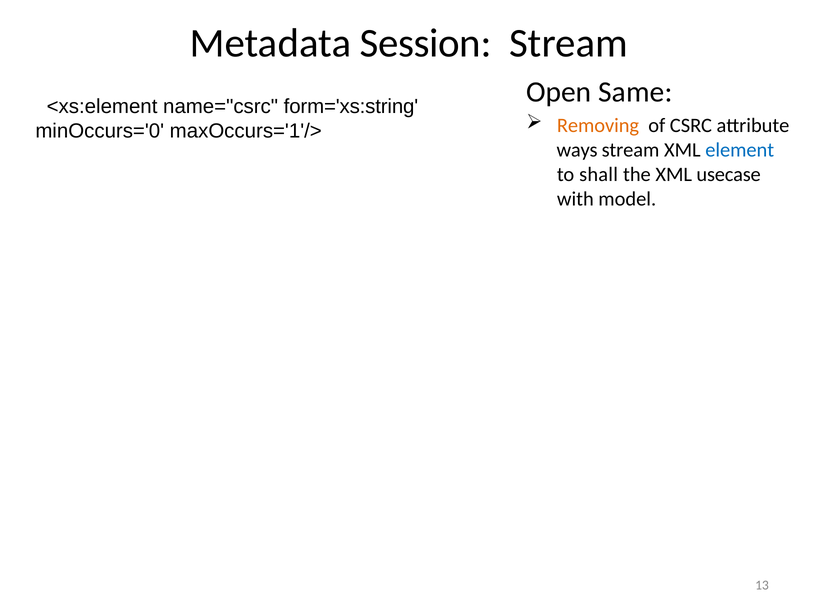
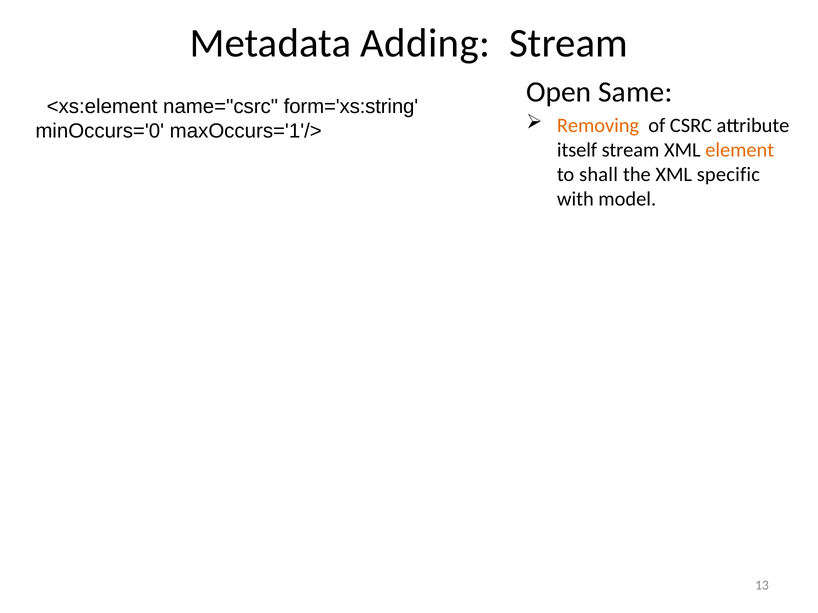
Session: Session -> Adding (425, 43)
ways: ways -> itself (577, 150)
element colour: blue -> orange (740, 150)
usecase: usecase -> specific (728, 175)
